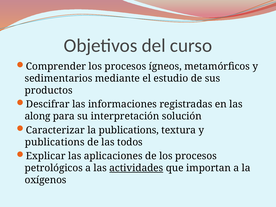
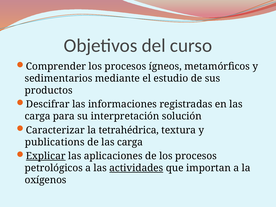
along: along -> carga (38, 116)
la publications: publications -> tetrahédrica (129, 130)
de las todos: todos -> carga (130, 142)
Explicar underline: none -> present (46, 156)
